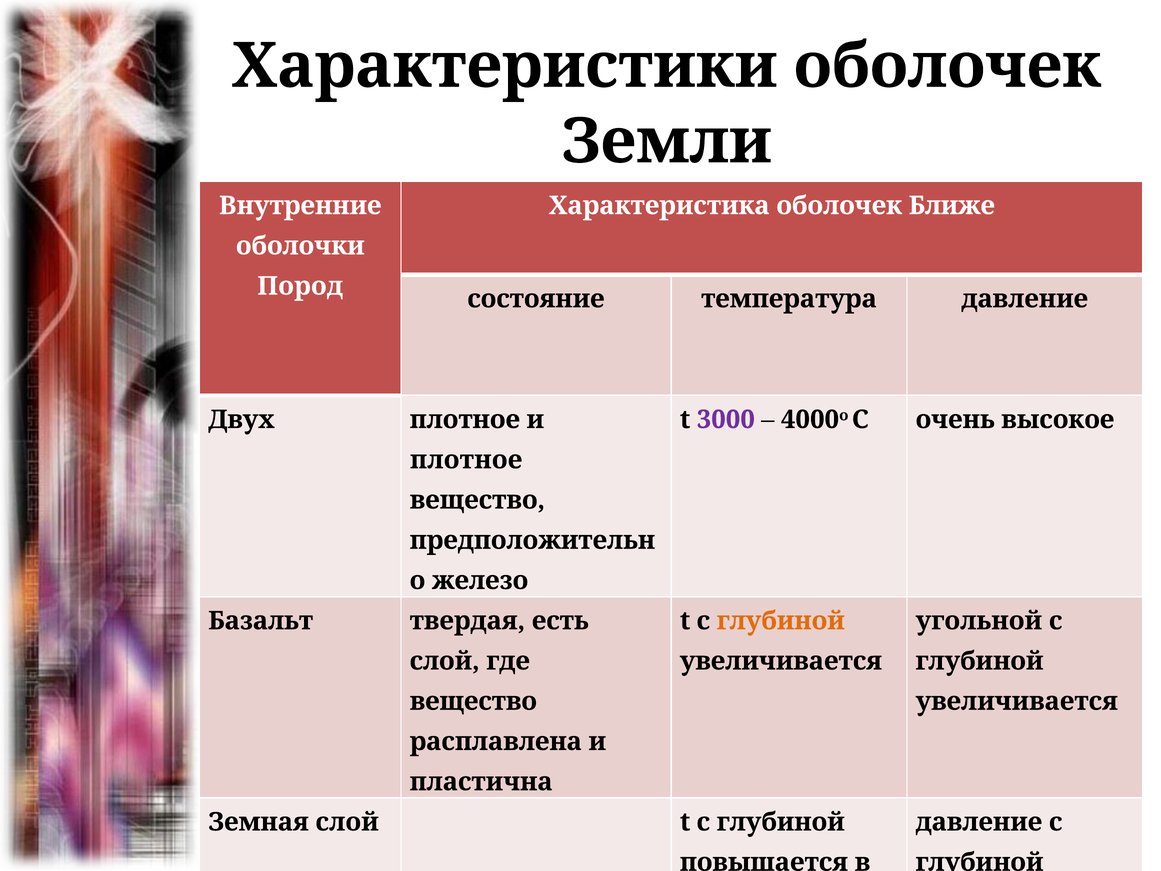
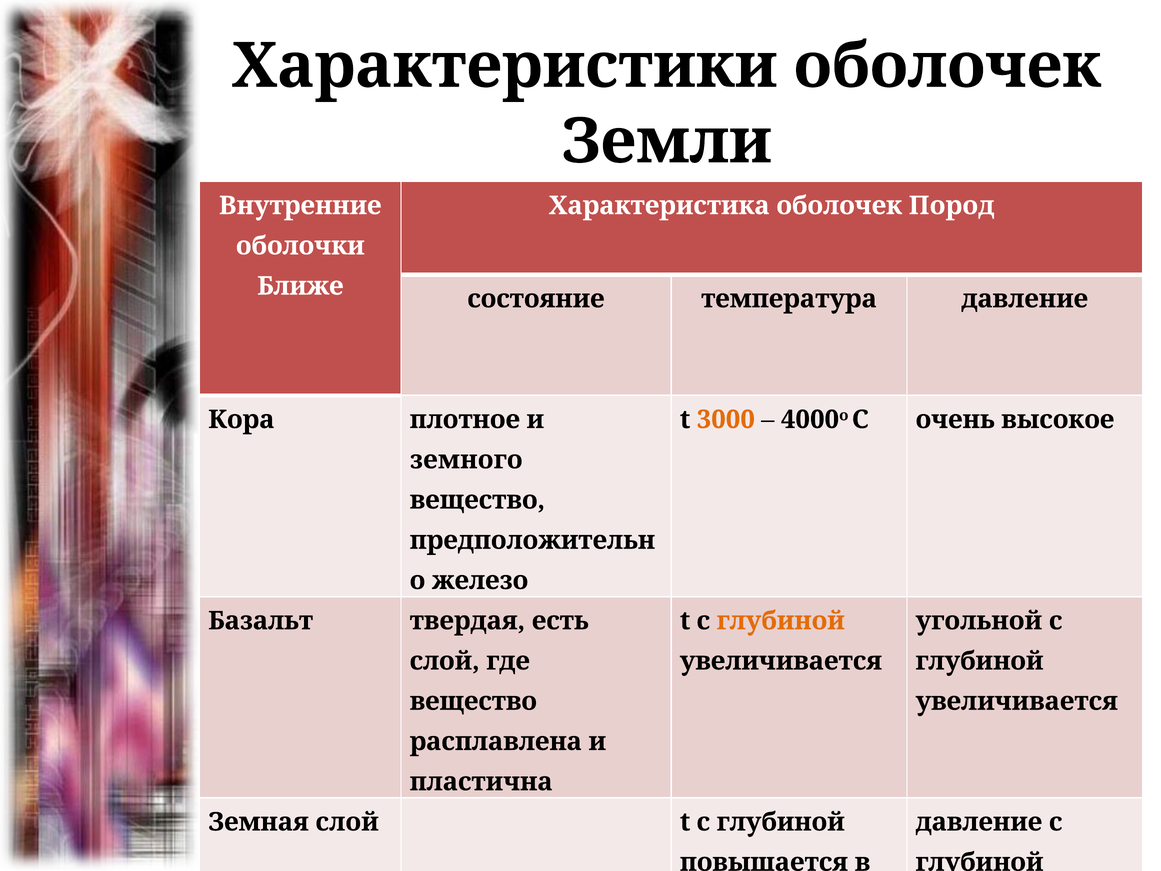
Ближе: Ближе -> Пород (952, 206)
Пород: Пород -> Ближе (300, 286)
Двух: Двух -> Кора (241, 419)
3000 colour: purple -> orange (726, 419)
плотное: плотное -> земного (466, 460)
